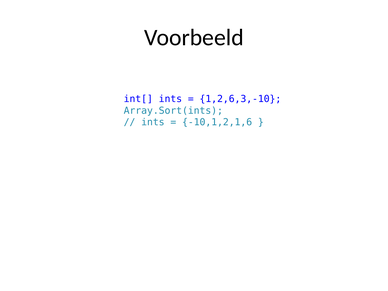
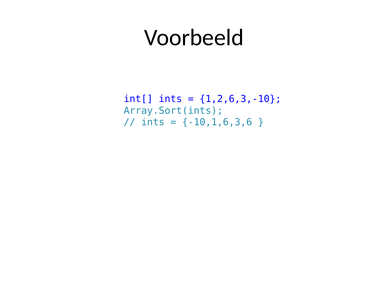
-10,1,2,1,6: -10,1,2,1,6 -> -10,1,6,3,6 (217, 122)
